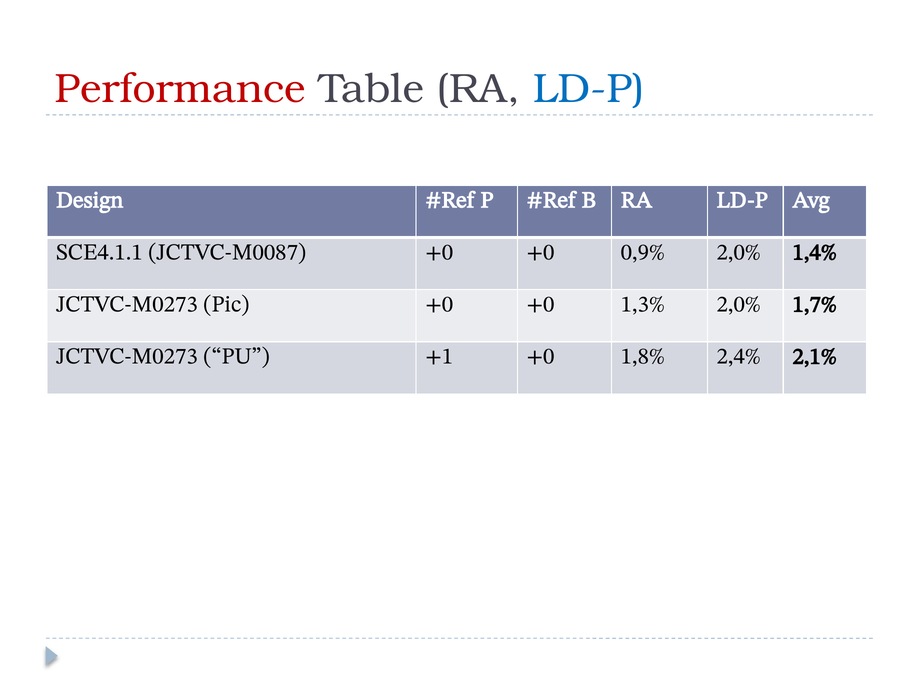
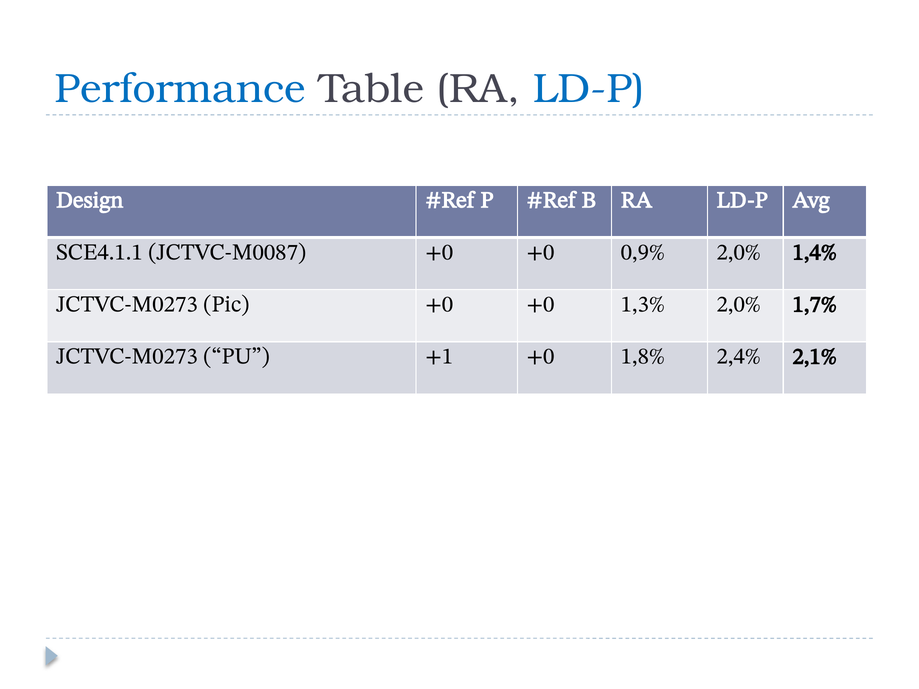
Performance colour: red -> blue (180, 89)
